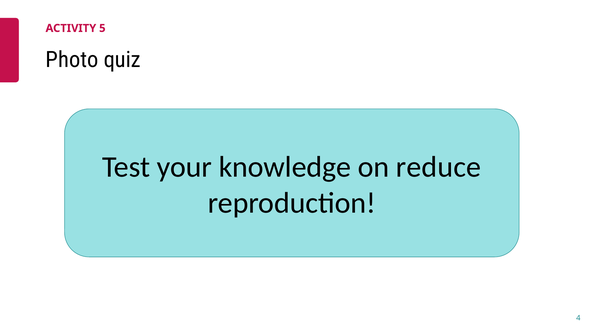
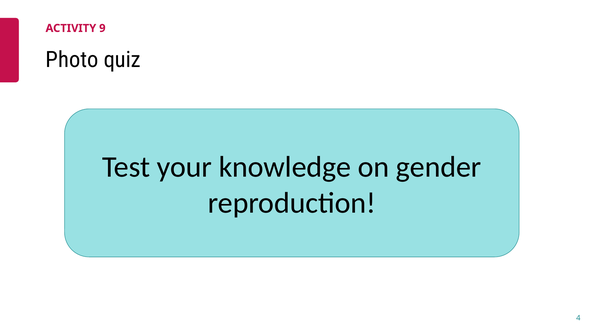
5: 5 -> 9 (102, 28)
reduce: reduce -> gender (439, 167)
